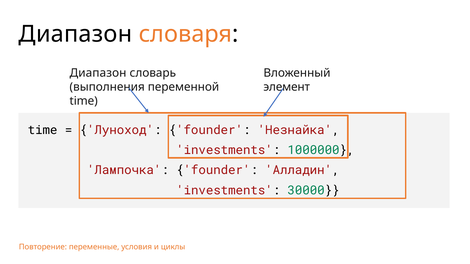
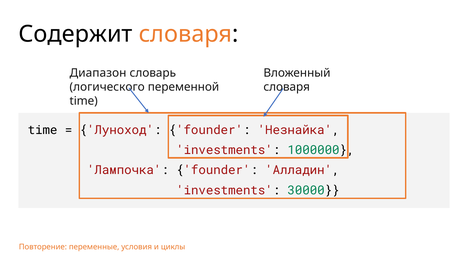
Диапазон: Диапазон -> Содержит (76, 34)
выполнения: выполнения -> логического (107, 87)
элемент: элемент -> словаря (287, 87)
